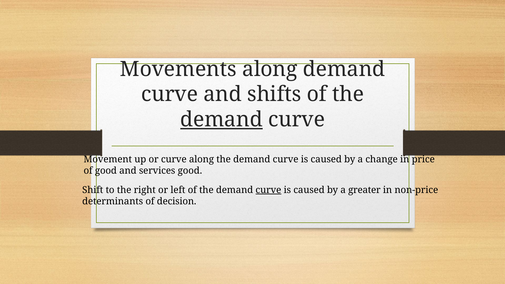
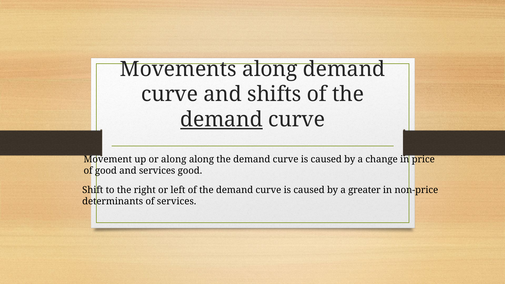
or curve: curve -> along (174, 159)
curve underline: present -> none (268, 190)
of decision: decision -> services (177, 201)
